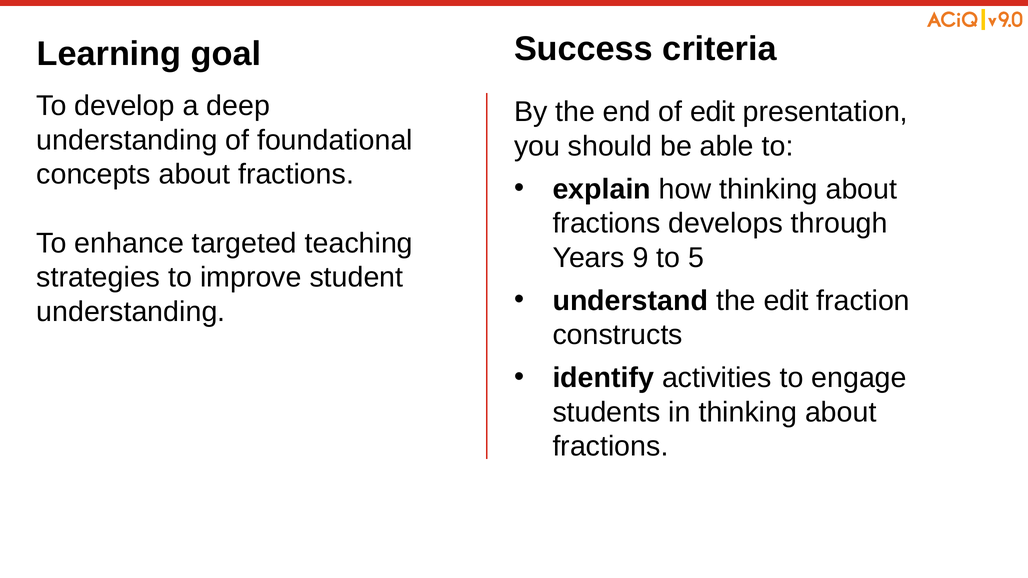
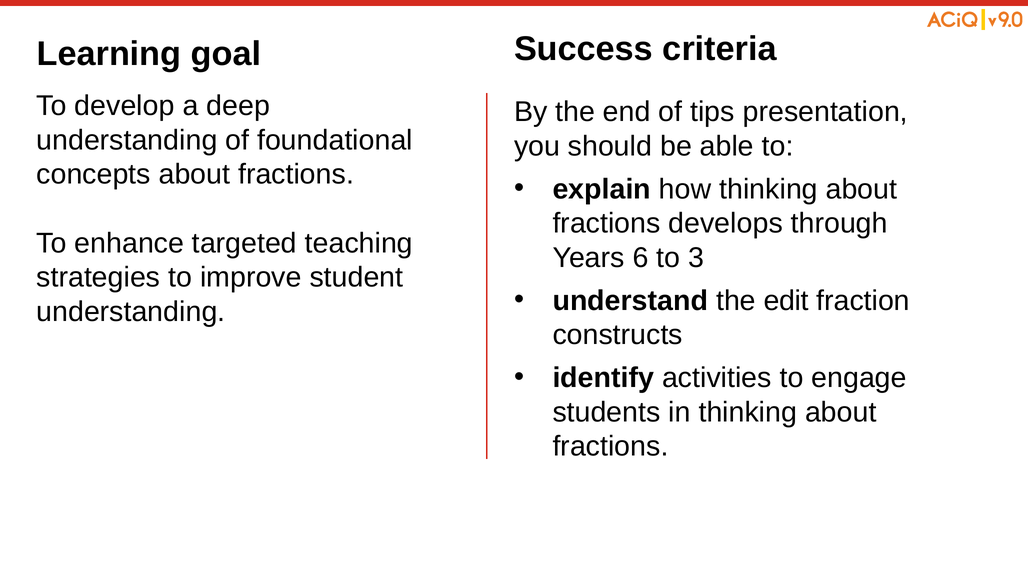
of edit: edit -> tips (712, 112)
9: 9 -> 6 (640, 258)
5: 5 -> 3 (696, 258)
